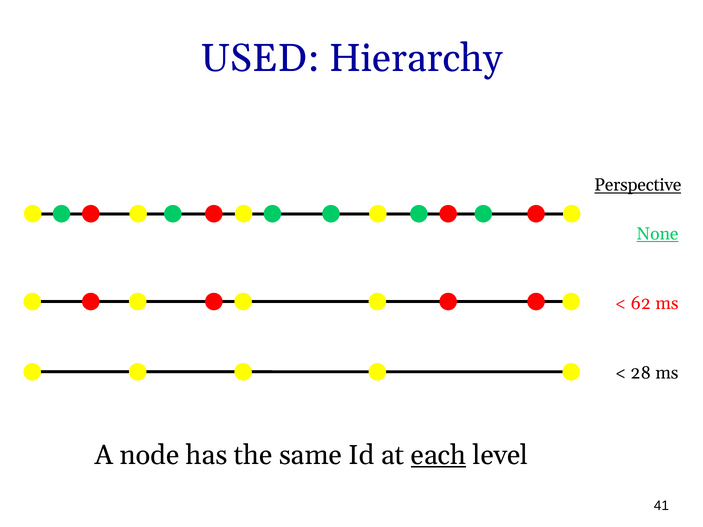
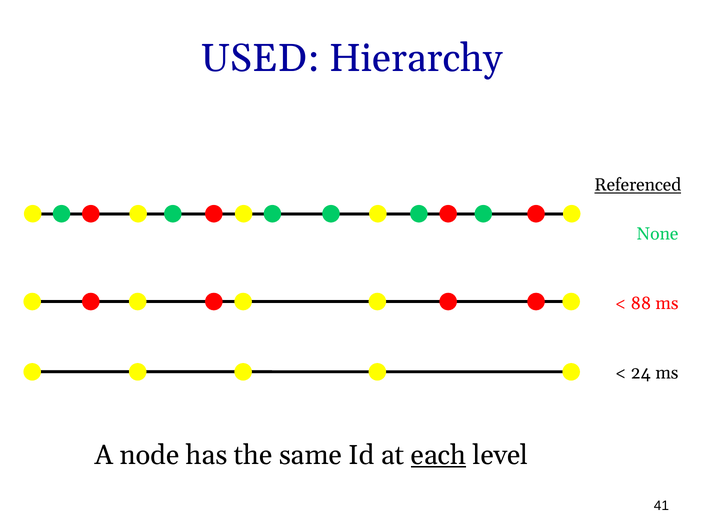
Perspective: Perspective -> Referenced (638, 185)
None underline: present -> none (658, 234)
62: 62 -> 88 (641, 304)
28: 28 -> 24 (641, 373)
